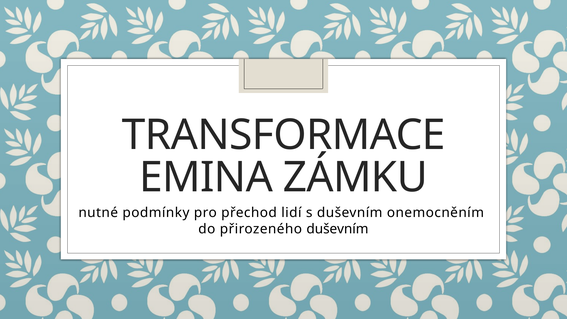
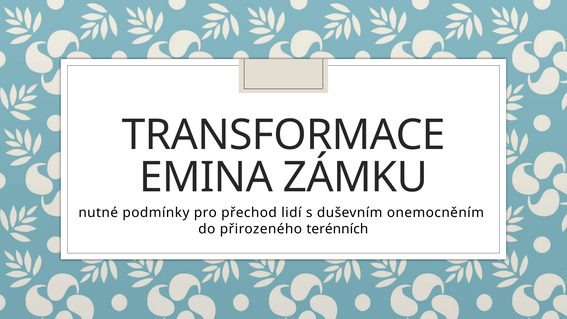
přirozeného duševním: duševním -> terénních (337, 229)
